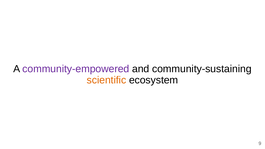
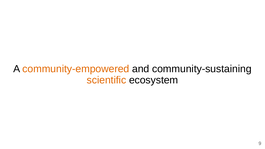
community-empowered colour: purple -> orange (76, 69)
